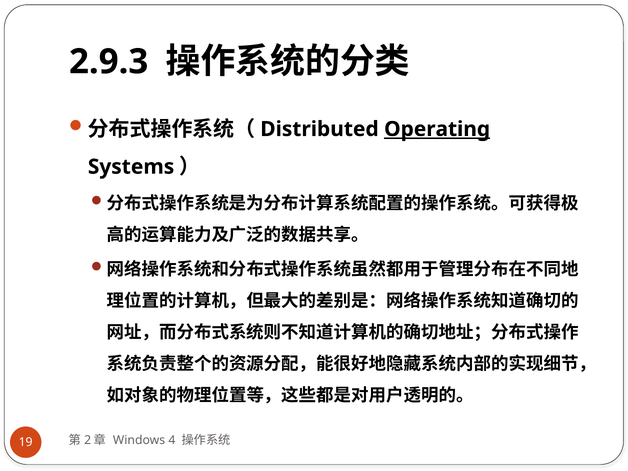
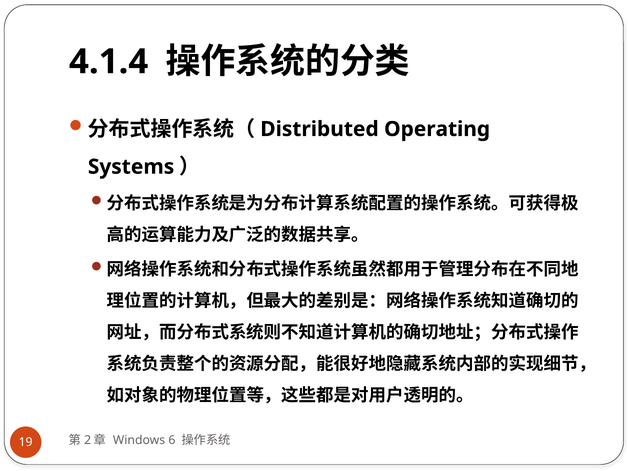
2.9.3: 2.9.3 -> 4.1.4 (109, 62)
Operating underline: present -> none (437, 129)
4: 4 -> 6 (172, 440)
